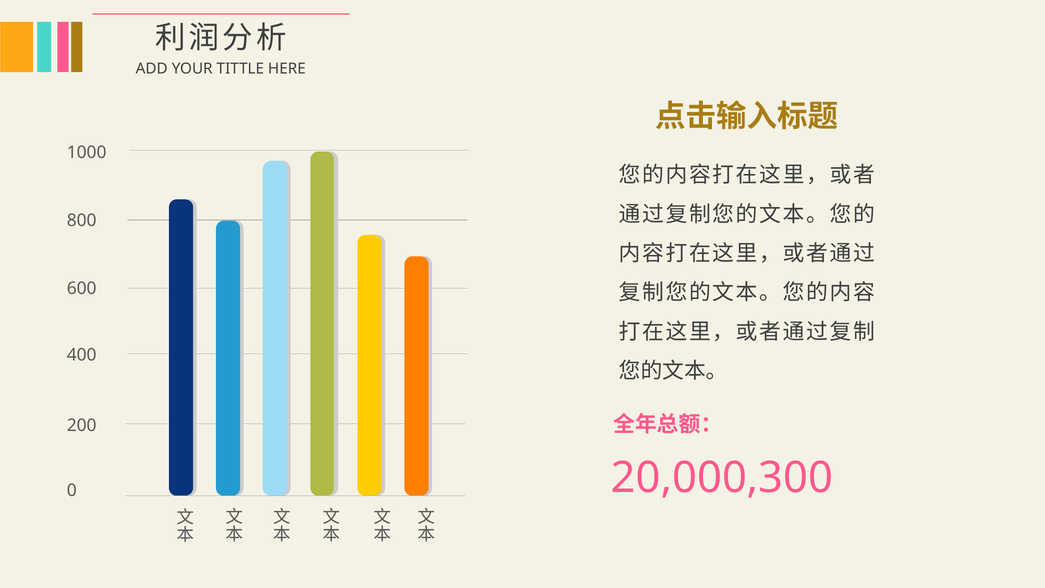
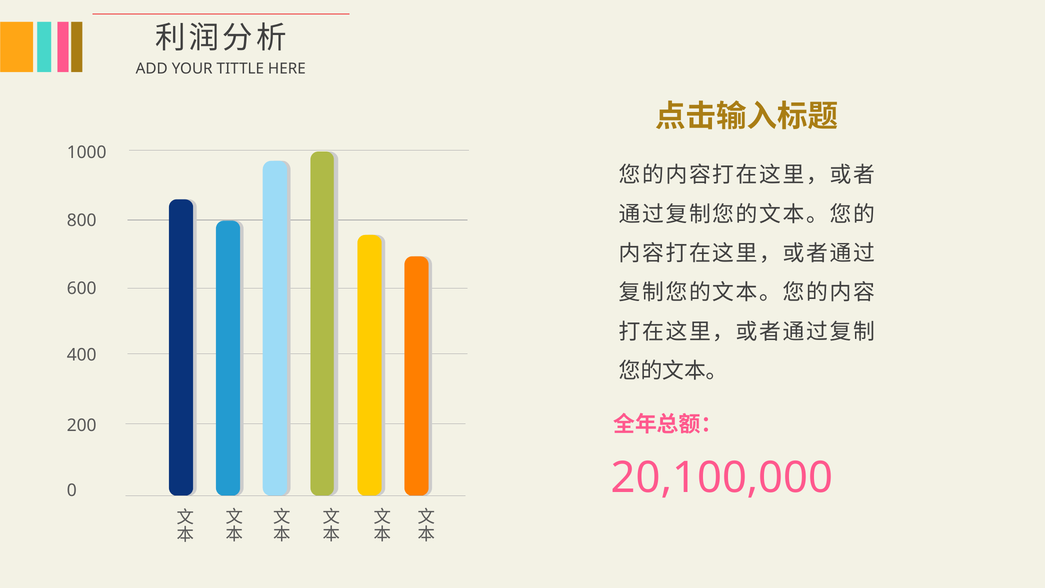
20,000,300: 20,000,300 -> 20,100,000 (722, 478)
